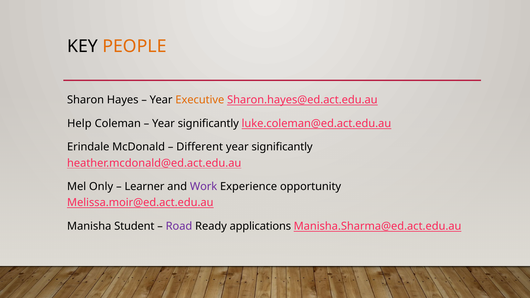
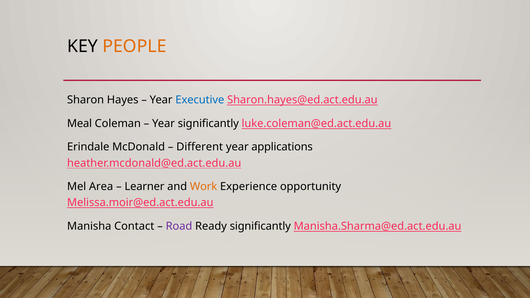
Executive colour: orange -> blue (200, 100)
Help: Help -> Meal (79, 124)
significantly: significantly -> applications (282, 147)
Only: Only -> Area (101, 186)
Work colour: purple -> orange (204, 186)
Student: Student -> Contact (134, 226)
Ready applications: applications -> significantly (260, 226)
